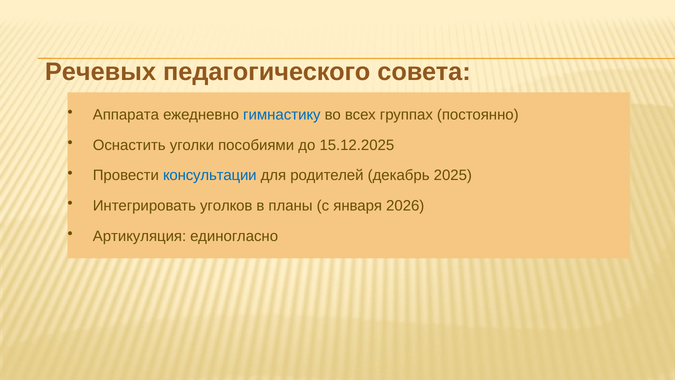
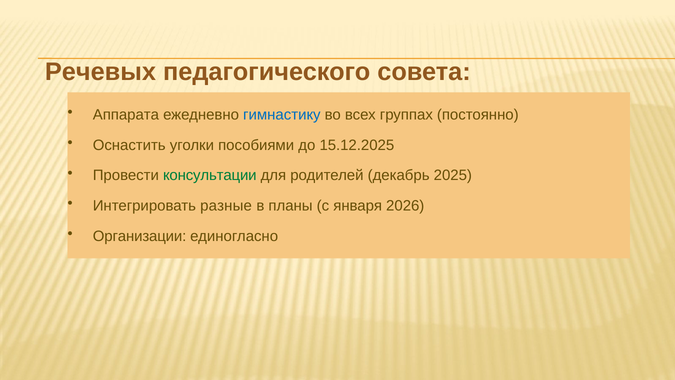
консультации colour: blue -> green (210, 175)
уголков: уголков -> разные (226, 206)
Артикуляция: Артикуляция -> Организации (140, 236)
